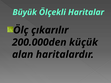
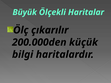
alan: alan -> bilgi (23, 55)
